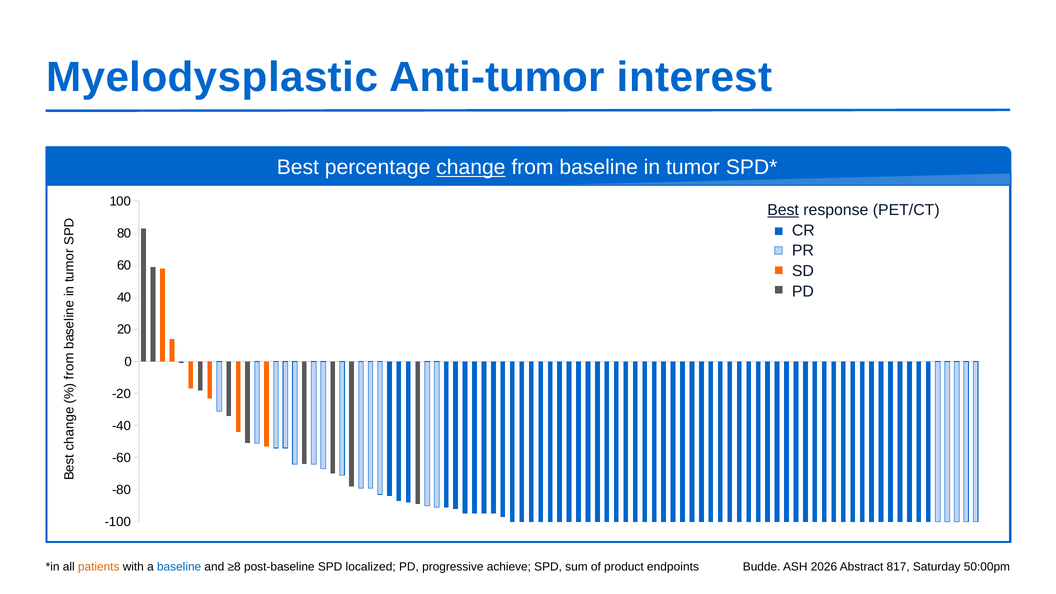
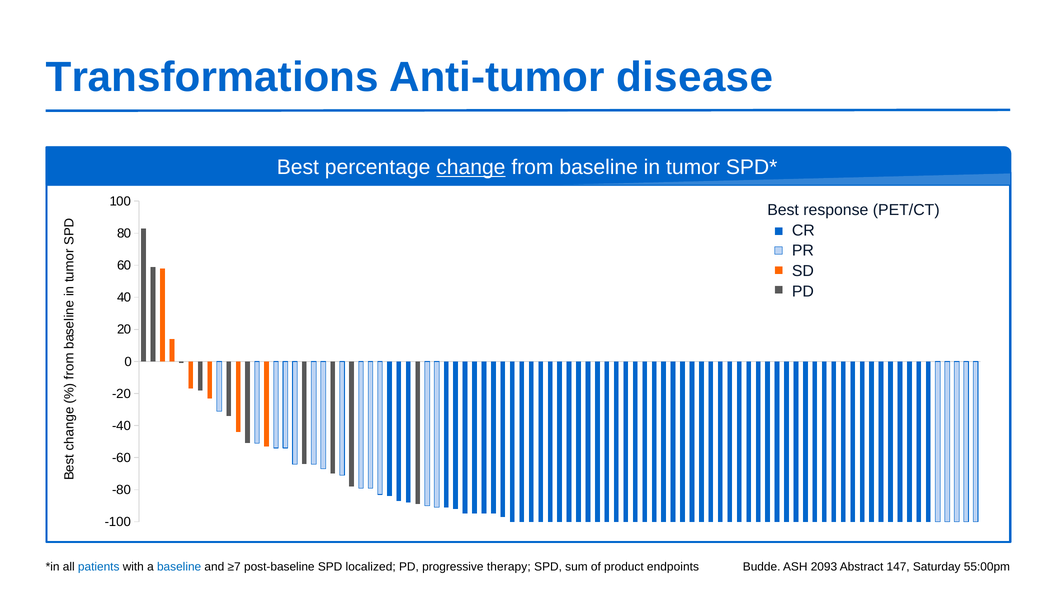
Myelodysplastic: Myelodysplastic -> Transformations (212, 77)
interest: interest -> disease (695, 77)
Best underline: present -> none (783, 210)
patients colour: orange -> blue (99, 567)
≥8: ≥8 -> ≥7 (234, 567)
achieve: achieve -> therapy (509, 567)
2026: 2026 -> 2093 (824, 567)
817: 817 -> 147 (898, 567)
50:00pm: 50:00pm -> 55:00pm (987, 567)
